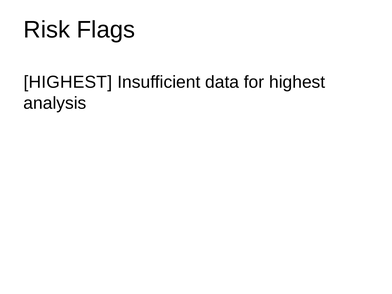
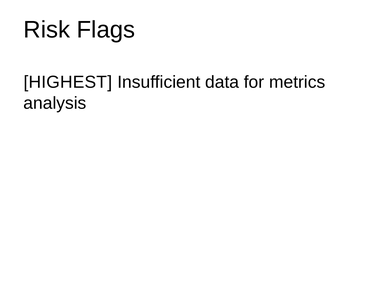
for highest: highest -> metrics (297, 82)
